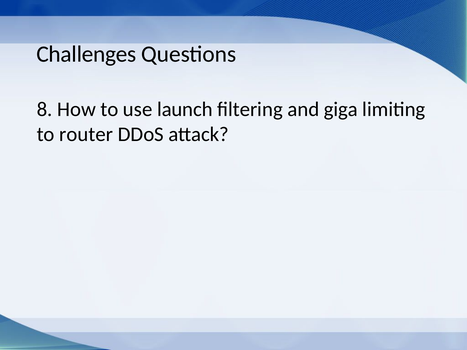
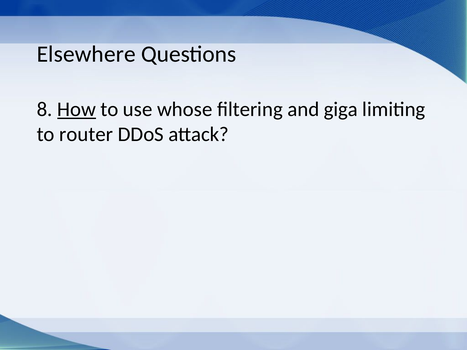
Challenges: Challenges -> Elsewhere (86, 54)
How underline: none -> present (77, 109)
launch: launch -> whose (185, 109)
